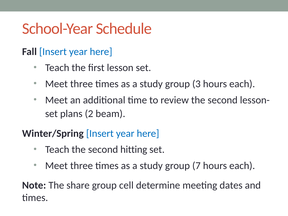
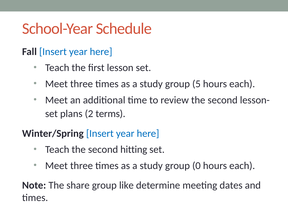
3: 3 -> 5 (196, 84)
beam: beam -> terms (111, 114)
7: 7 -> 0 (196, 166)
cell: cell -> like (126, 185)
